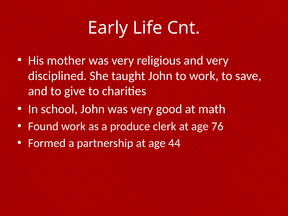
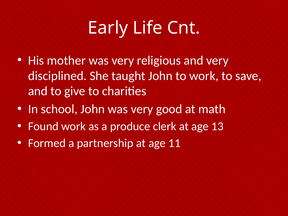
76: 76 -> 13 (217, 126)
44: 44 -> 11 (174, 143)
